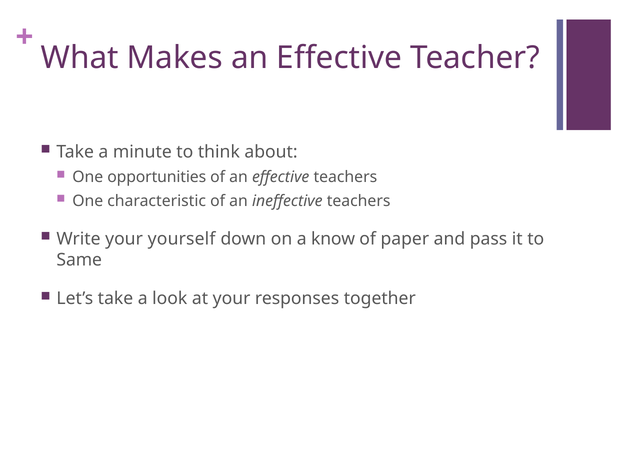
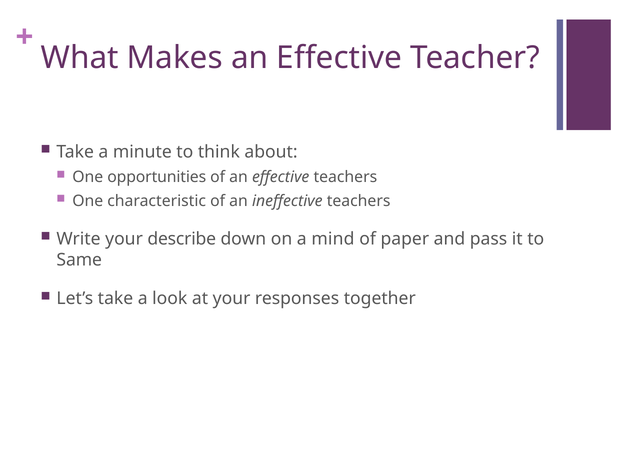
yourself: yourself -> describe (182, 239)
know: know -> mind (333, 239)
